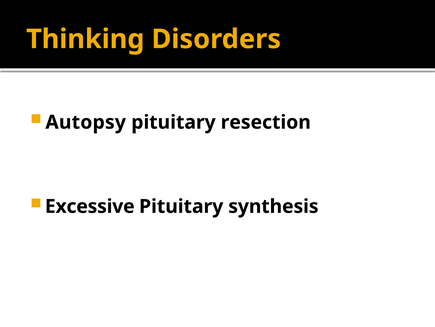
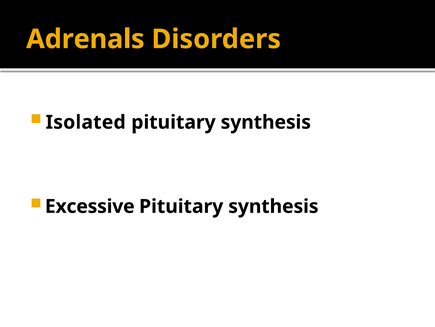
Thinking: Thinking -> Adrenals (85, 39)
Autopsy: Autopsy -> Isolated (86, 122)
resection: resection -> synthesis (266, 122)
